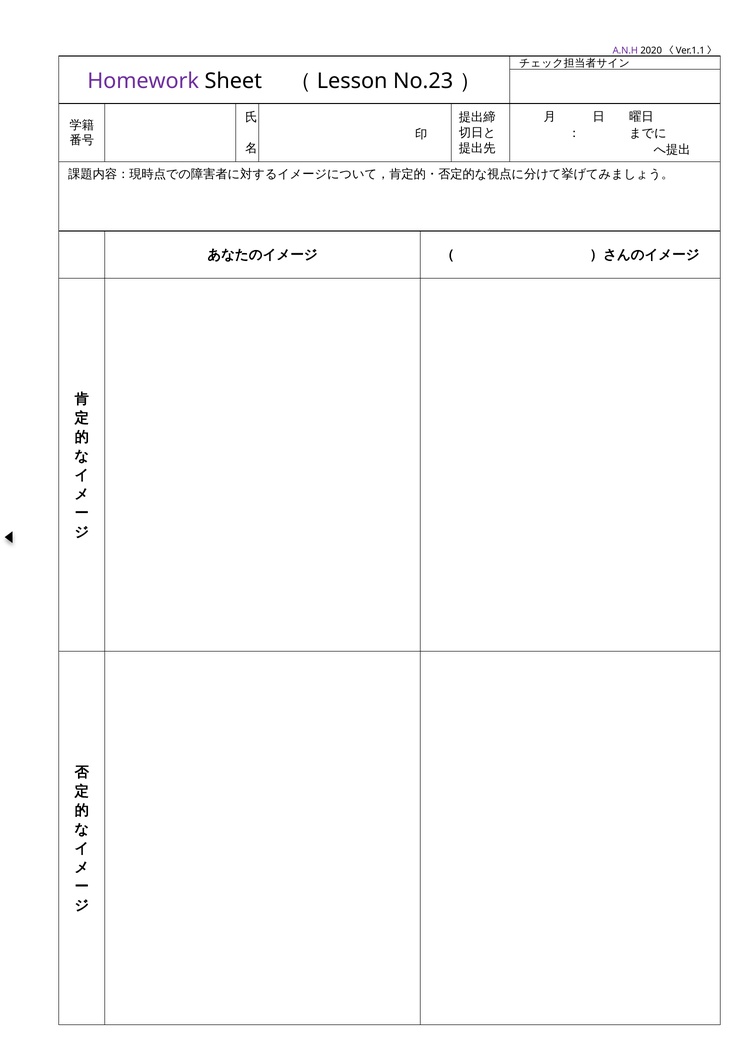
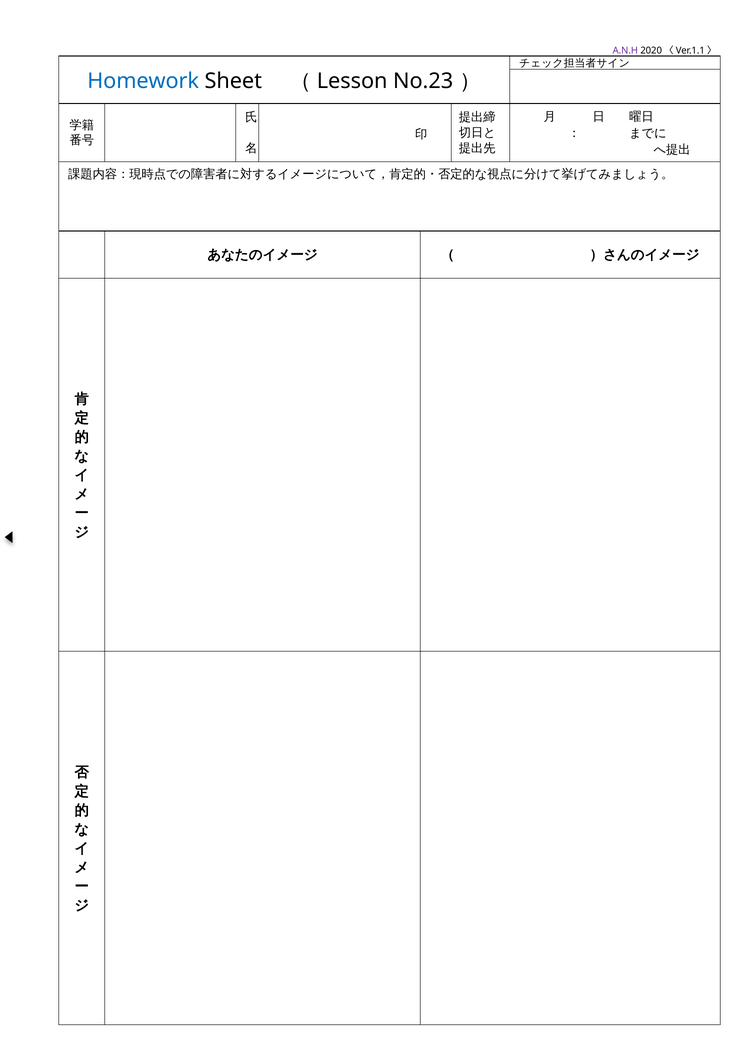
Homework colour: purple -> blue (143, 81)
